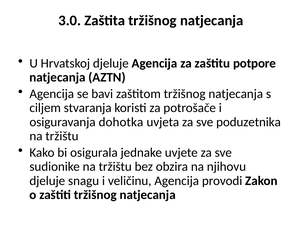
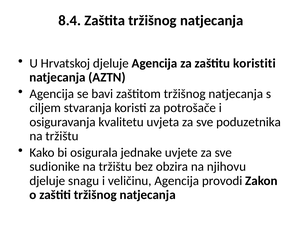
3.0: 3.0 -> 8.4 (70, 20)
potpore: potpore -> koristiti (254, 63)
dohotka: dohotka -> kvalitetu (121, 122)
